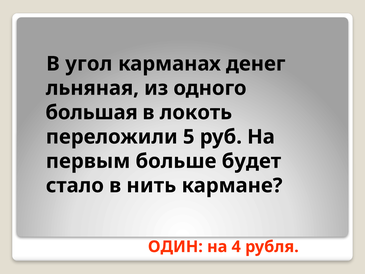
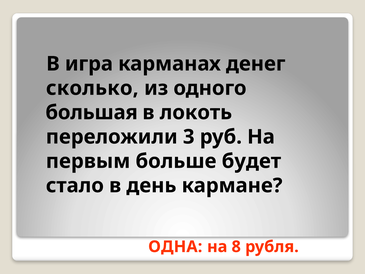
угол: угол -> игра (89, 64)
льняная: льняная -> сколько (92, 88)
5: 5 -> 3 (189, 137)
нить: нить -> день (151, 185)
ОДИН: ОДИН -> ОДНА (175, 246)
4: 4 -> 8 (236, 246)
